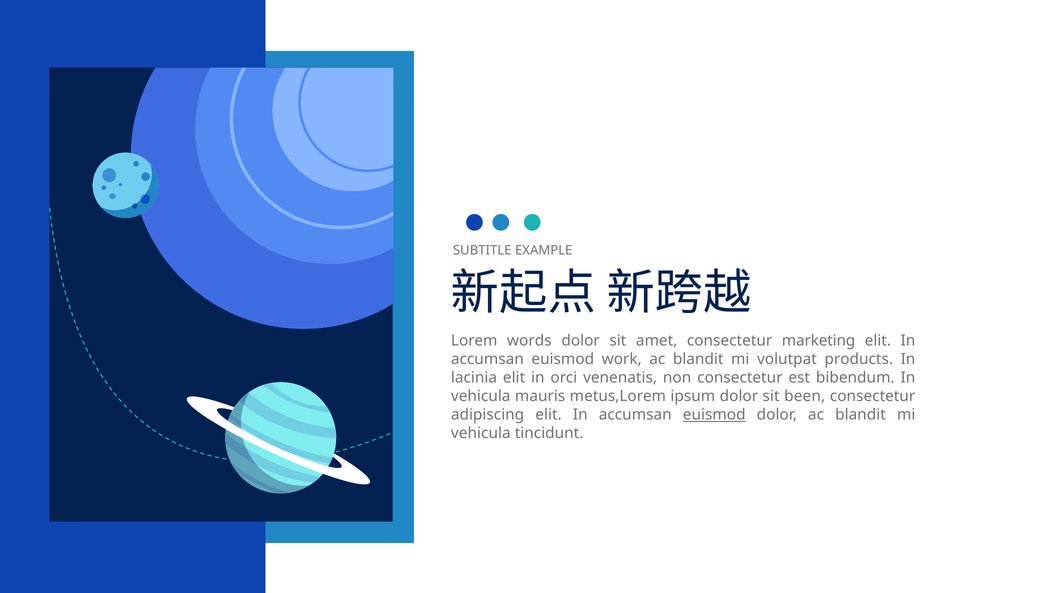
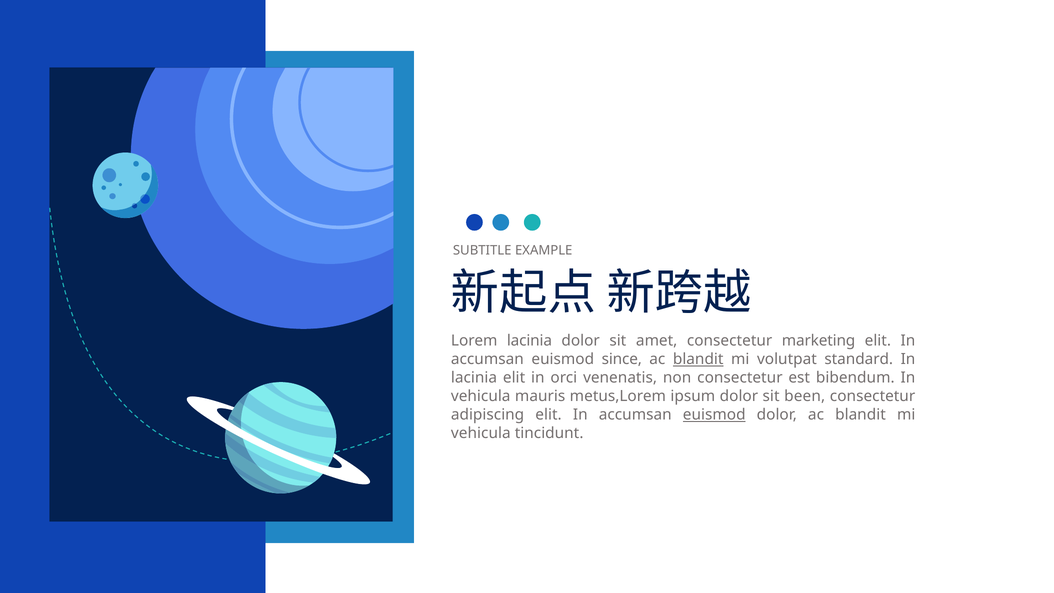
Lorem words: words -> lacinia (529, 341)
work: work -> since (622, 359)
blandit underline: none -> present (698, 359)
products: products -> standard (859, 359)
